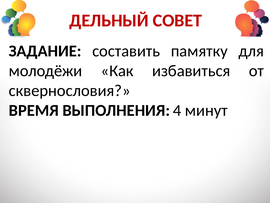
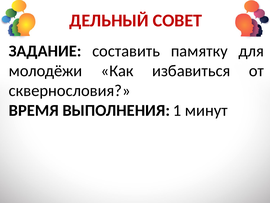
4: 4 -> 1 (177, 110)
